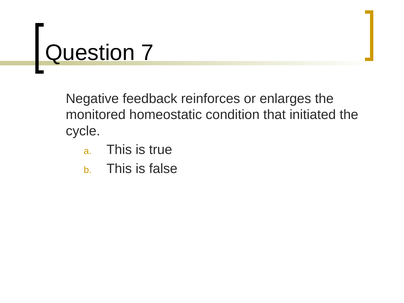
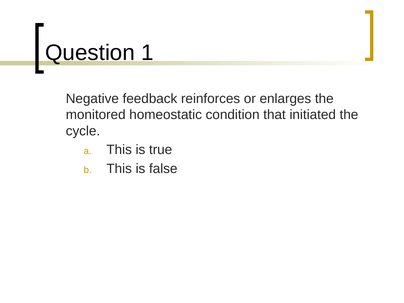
7: 7 -> 1 (147, 53)
